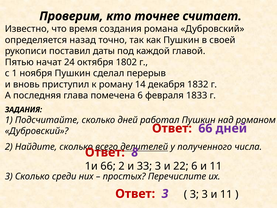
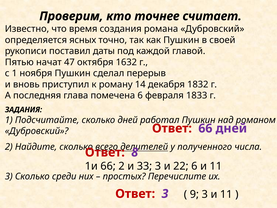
назад: назад -> ясных (83, 40)
24: 24 -> 47 (69, 62)
1802: 1802 -> 1632 (126, 62)
3: 3 -> 9 (194, 194)
